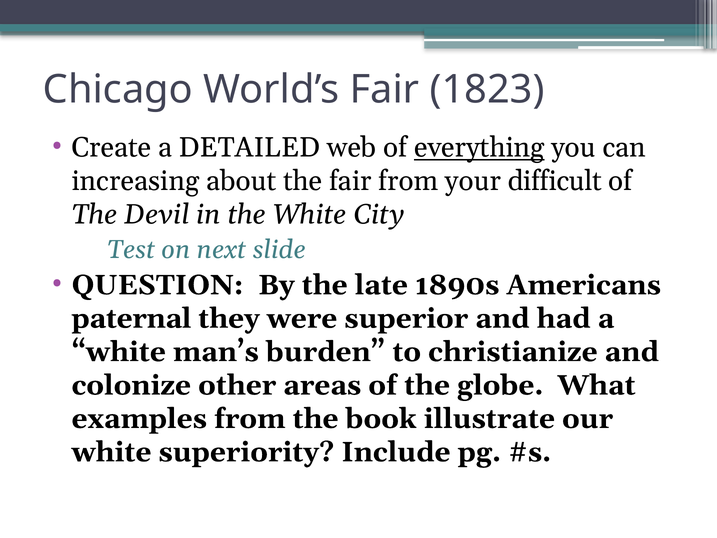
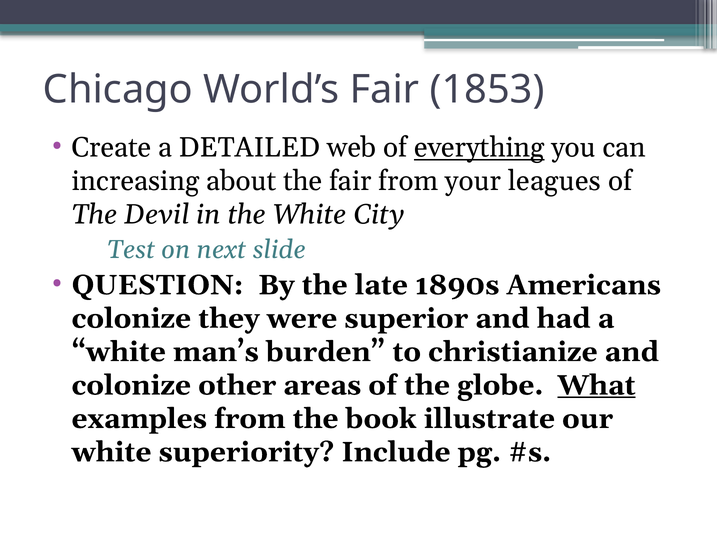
1823: 1823 -> 1853 (487, 89)
difficult: difficult -> leagues (554, 181)
paternal: paternal -> colonize (131, 318)
What underline: none -> present (597, 385)
